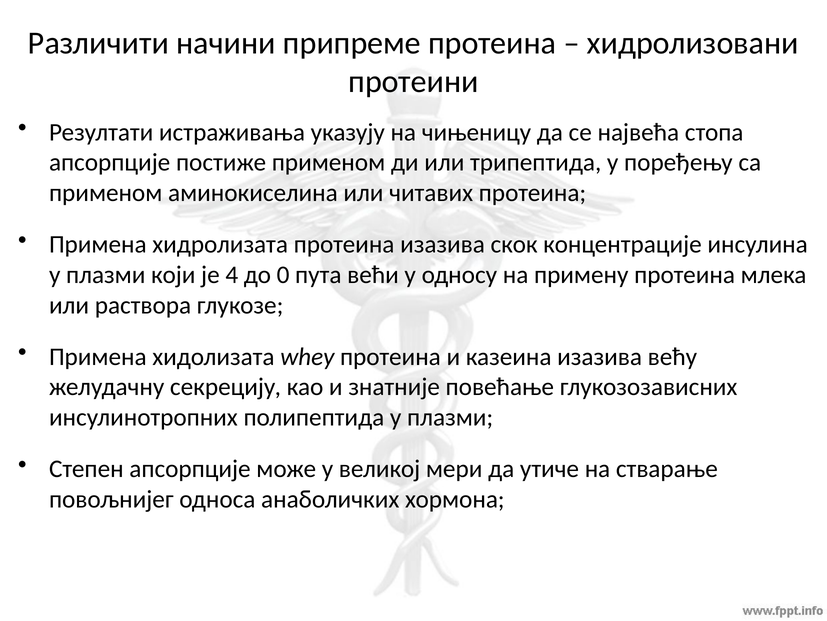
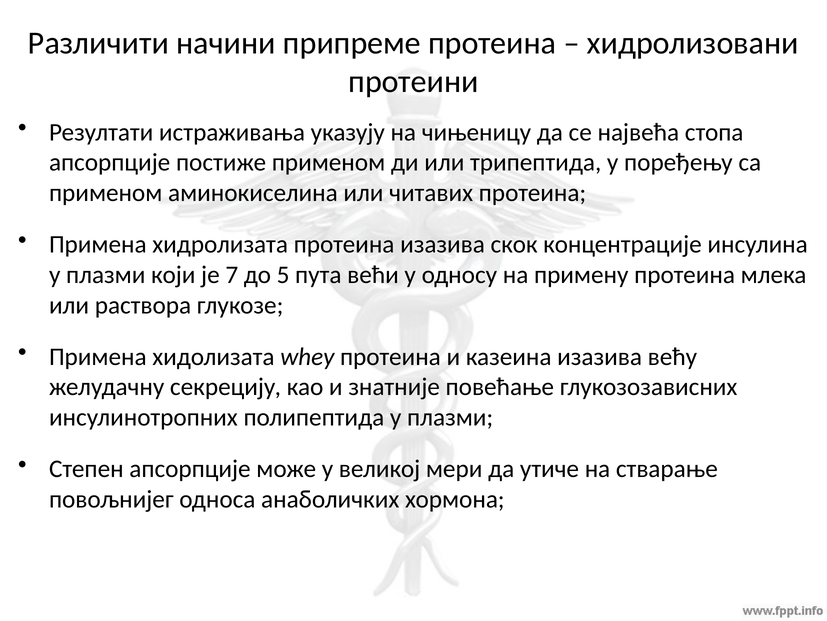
4: 4 -> 7 (232, 275)
0: 0 -> 5 (283, 275)
